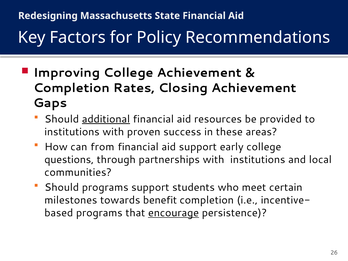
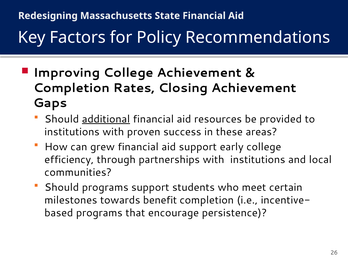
from: from -> grew (102, 147)
questions: questions -> efficiency (69, 160)
encourage underline: present -> none (174, 213)
